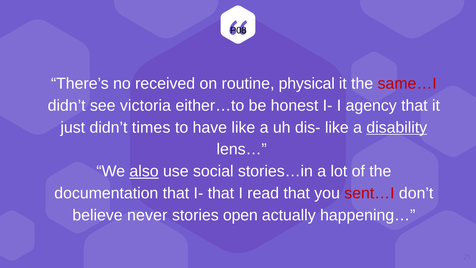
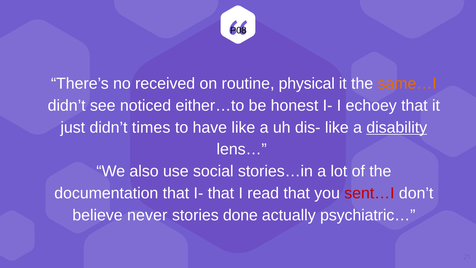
same…I colour: red -> orange (407, 84)
victoria: victoria -> noticed (146, 105)
agency: agency -> echoey (371, 105)
also underline: present -> none (144, 171)
open: open -> done (240, 215)
happening…: happening… -> psychiatric… (368, 215)
